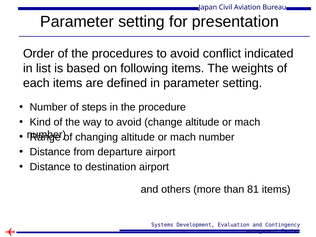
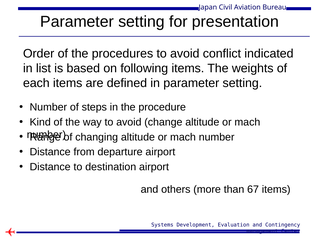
81: 81 -> 67 (253, 189)
